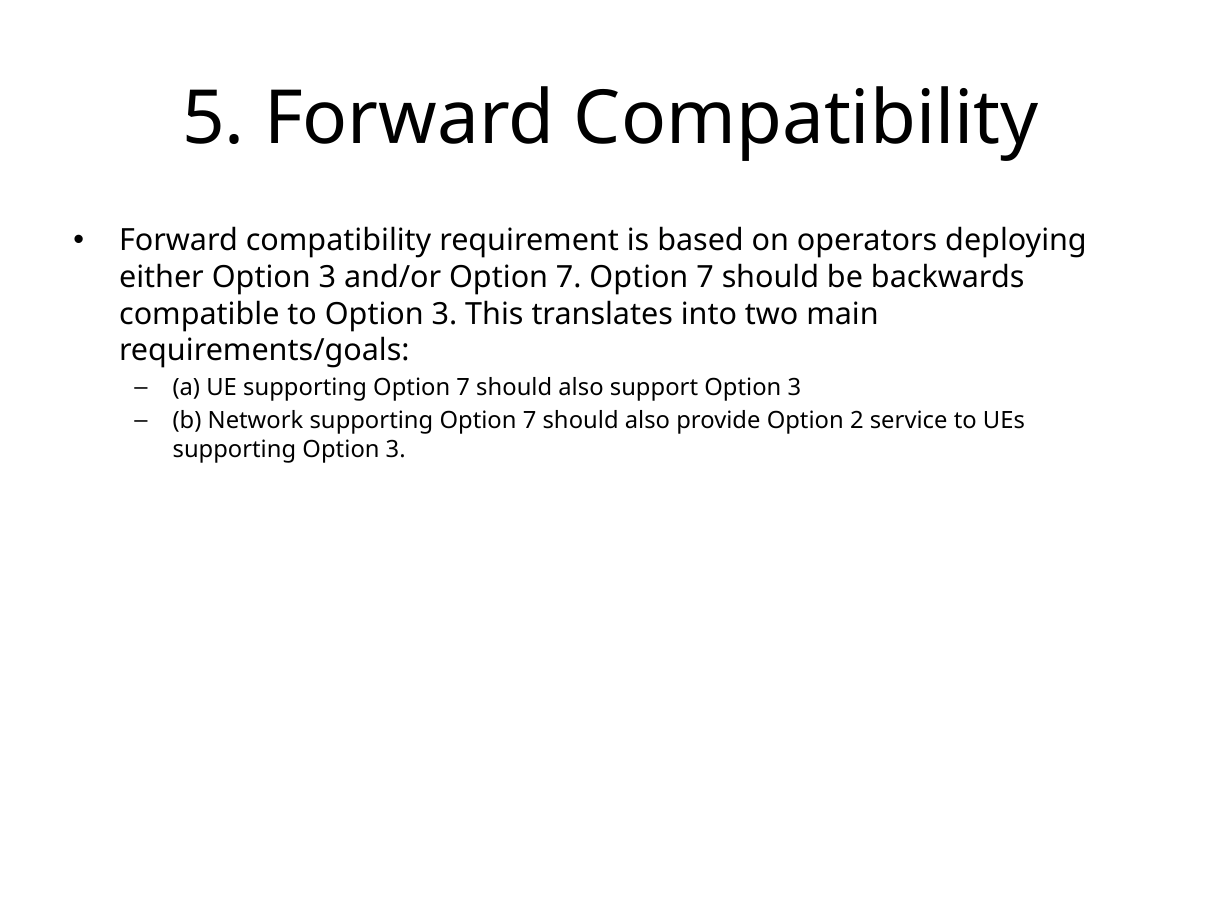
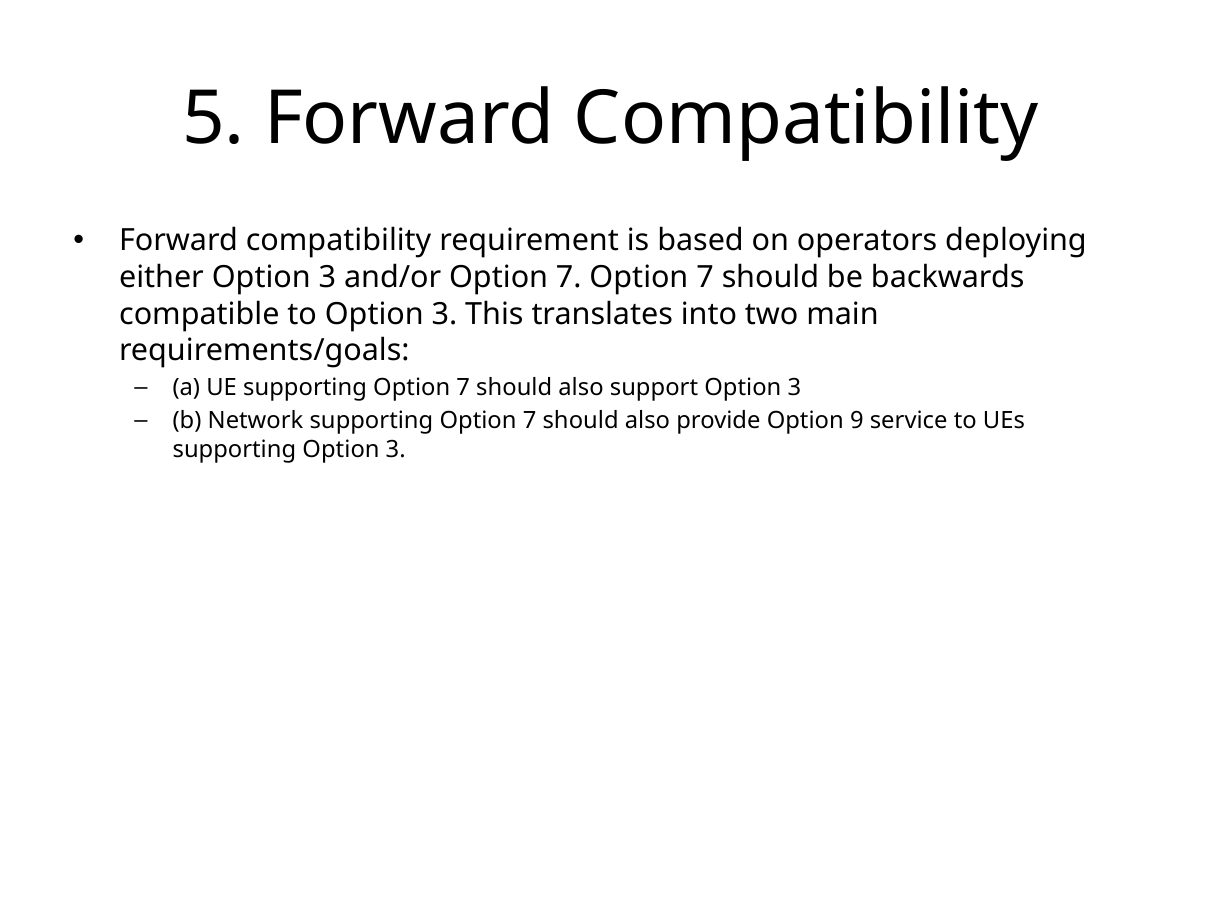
2: 2 -> 9 (857, 421)
